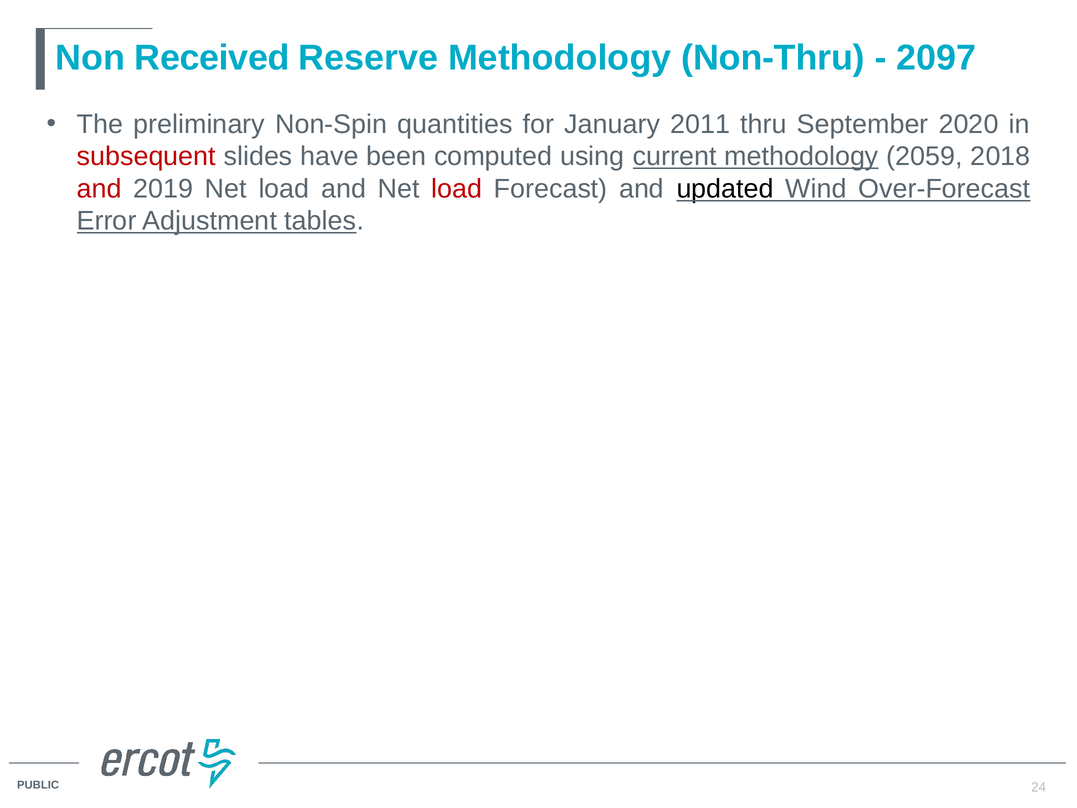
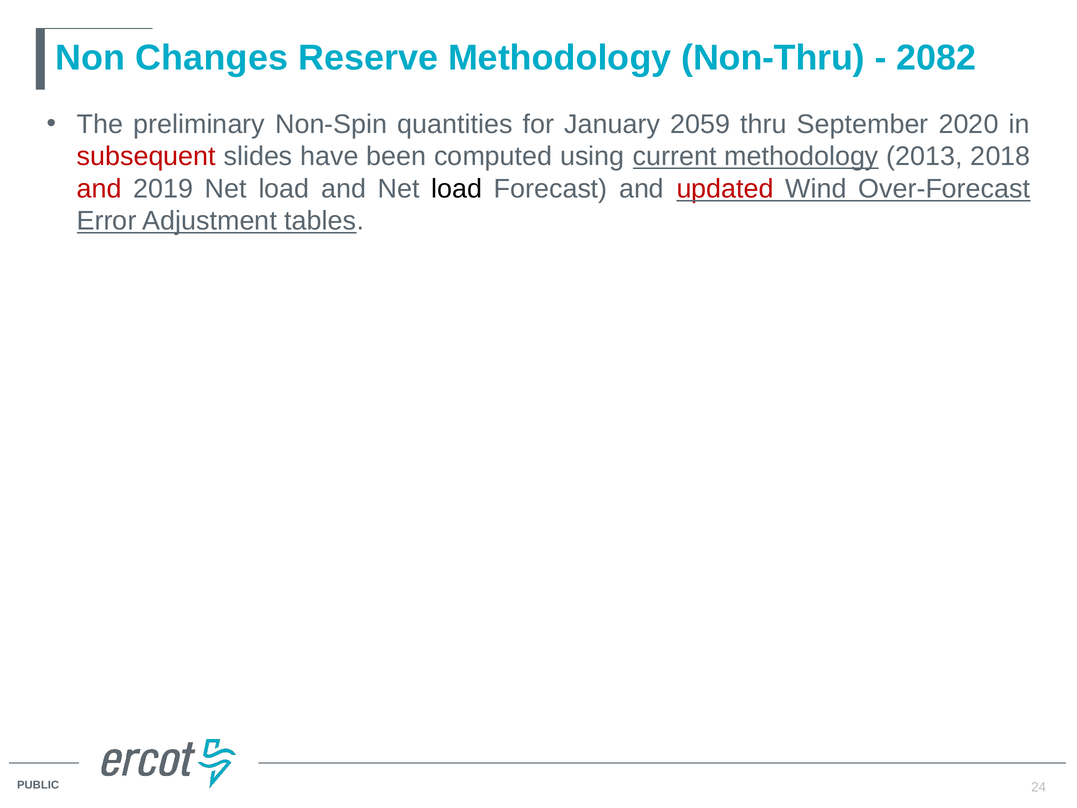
Received: Received -> Changes (212, 58)
2097: 2097 -> 2082 (936, 58)
2011: 2011 -> 2059 (700, 124)
2059: 2059 -> 2013 (925, 156)
load colour: red -> black (457, 189)
updated colour: black -> red (725, 189)
